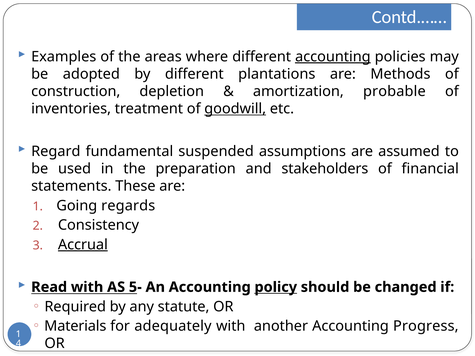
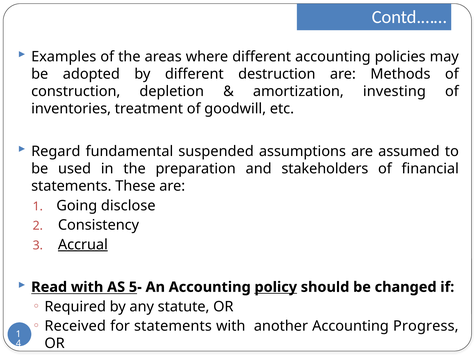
accounting underline: present -> none (333, 57)
plantations: plantations -> destruction (277, 74)
probable: probable -> investing (394, 91)
goodwill underline: present -> none (235, 109)
regards: regards -> disclose (128, 206)
Materials: Materials -> Received (75, 326)
for adequately: adequately -> statements (173, 326)
